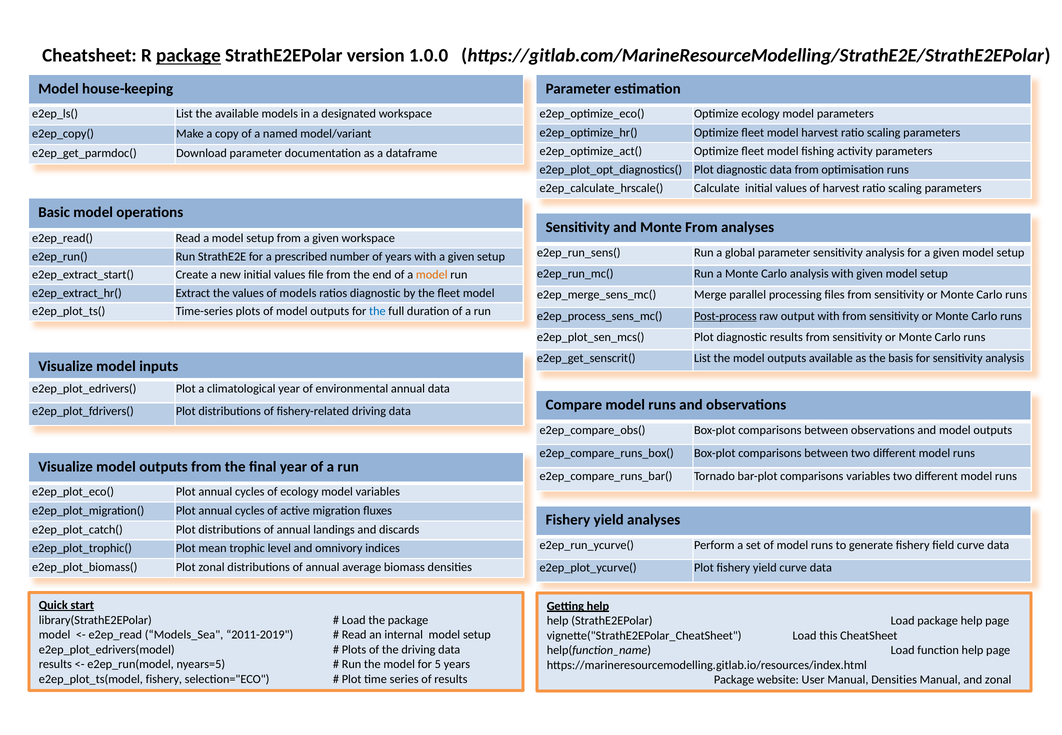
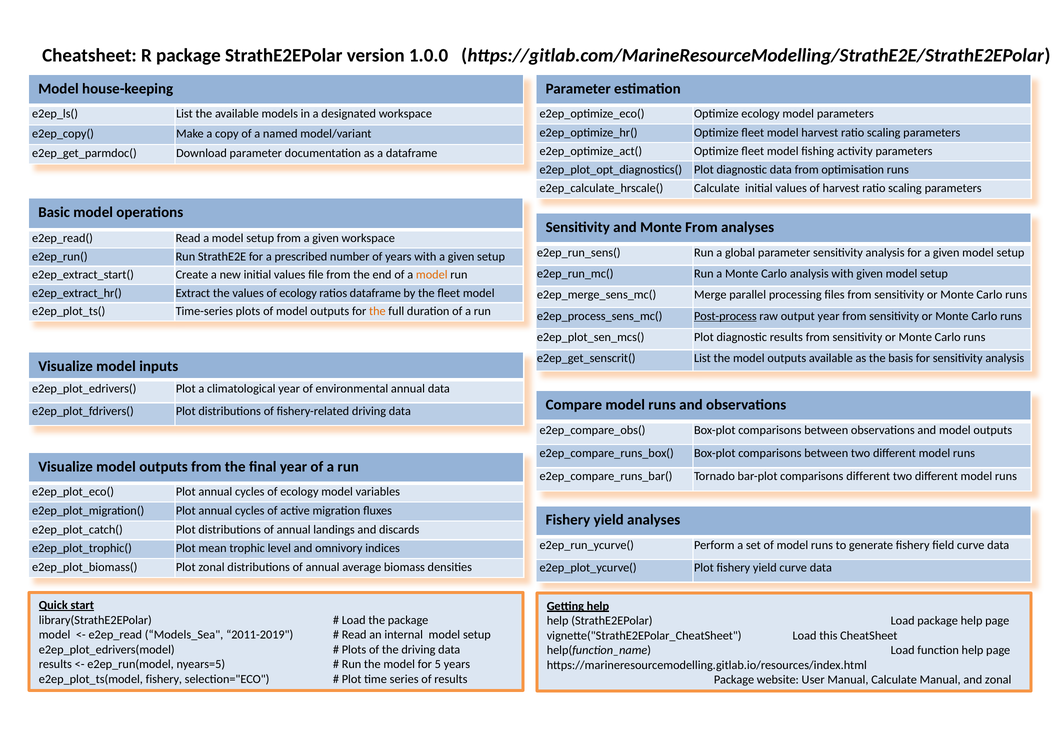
package underline: present -> none (188, 56)
values of models: models -> ecology (298, 293)
ratios diagnostic: diagnostic -> dataframe (375, 293)
the colour: blue -> orange (377, 311)
output with: with -> year (829, 316)
comparisons variables: variables -> different (868, 477)
Manual Densities: Densities -> Calculate (894, 680)
